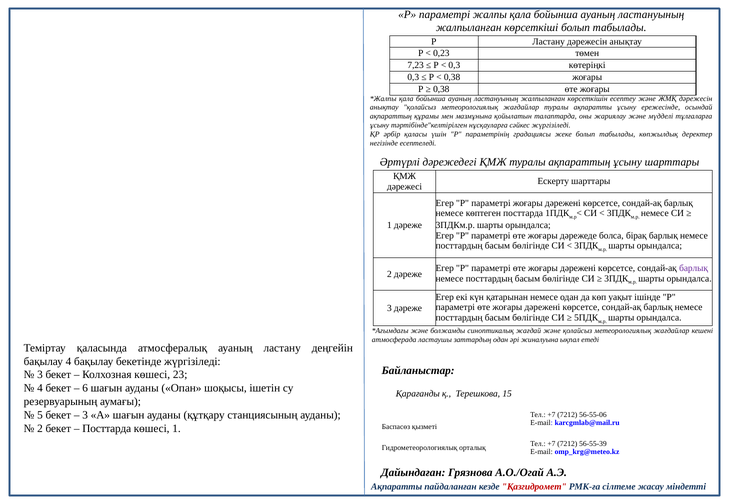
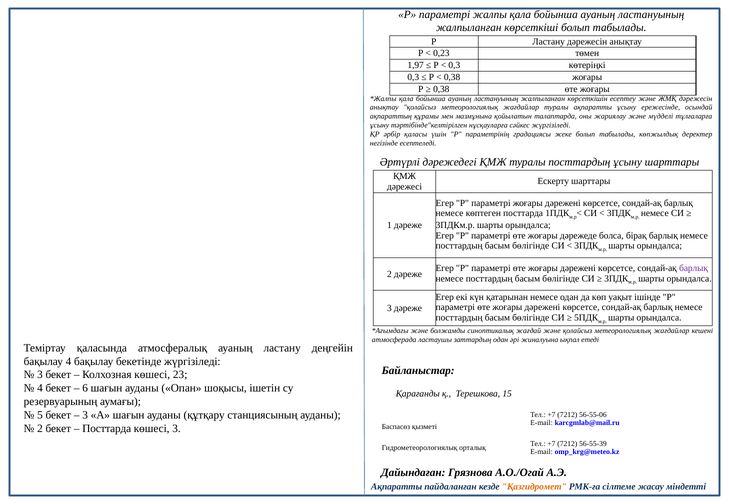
7,23: 7,23 -> 1,97 (416, 65)
туралы ақпараттың: ақпараттың -> посттардың (579, 162)
көшесі 1: 1 -> 3 (177, 429)
Қазгидромет colour: red -> orange (534, 487)
